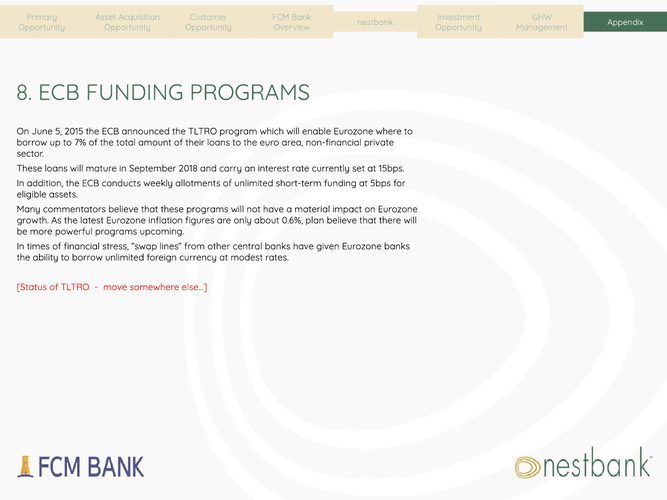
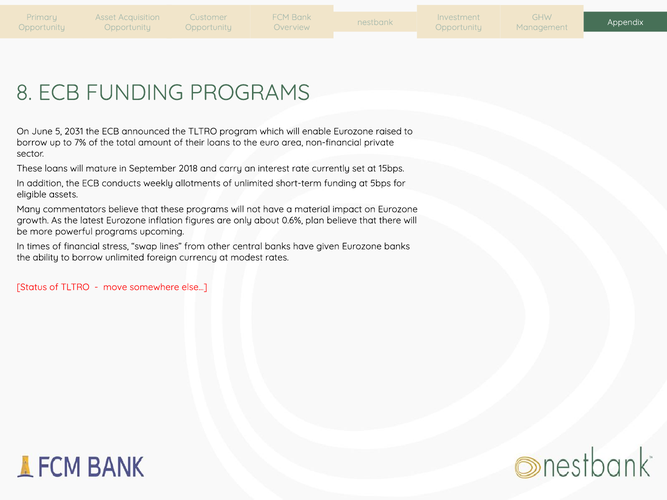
2015: 2015 -> 2031 (74, 131)
where: where -> raised (389, 131)
